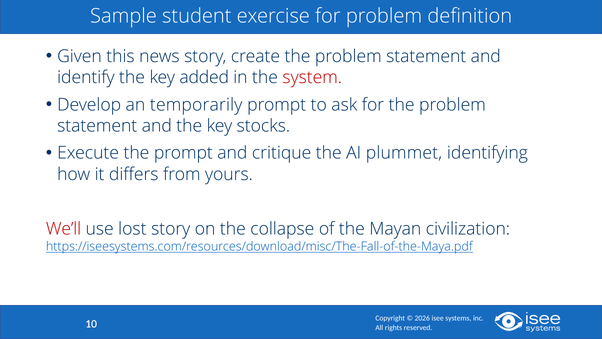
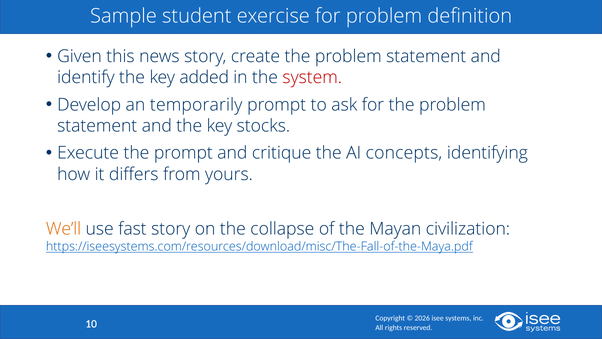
plummet: plummet -> concepts (404, 153)
We’ll colour: red -> orange (64, 229)
lost: lost -> fast (132, 229)
